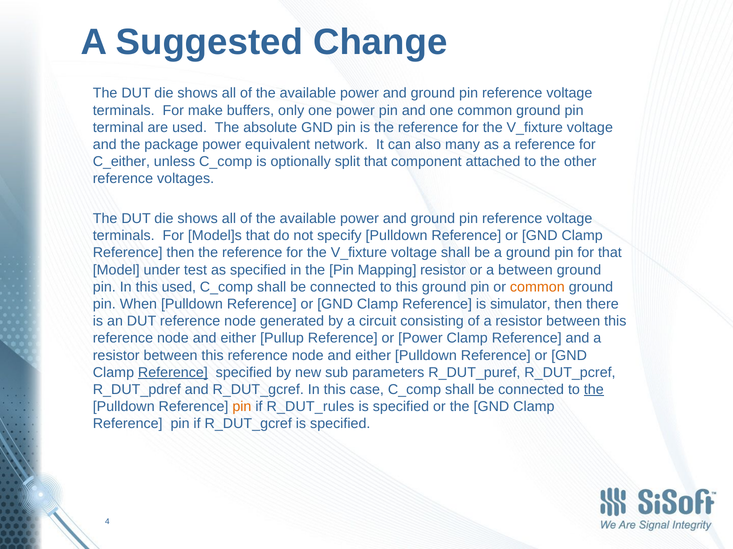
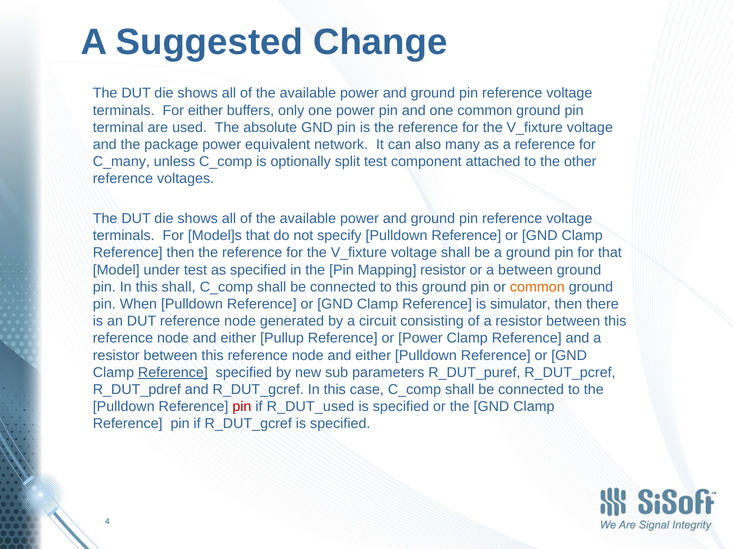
For make: make -> either (205, 110)
C_either: C_either -> C_many (121, 162)
split that: that -> test (376, 162)
this used: used -> shall (179, 287)
the underline: present -> none (594, 390)
pin colour: orange -> red (242, 407)
R_DUT_rules: R_DUT_rules -> R_DUT_used (310, 407)
